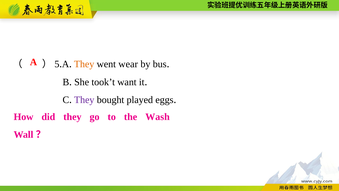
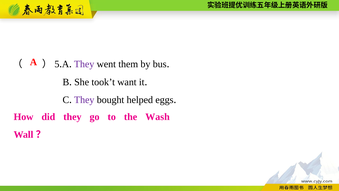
They colour: orange -> purple (84, 64)
wear: wear -> them (128, 64)
played: played -> helped (140, 100)
